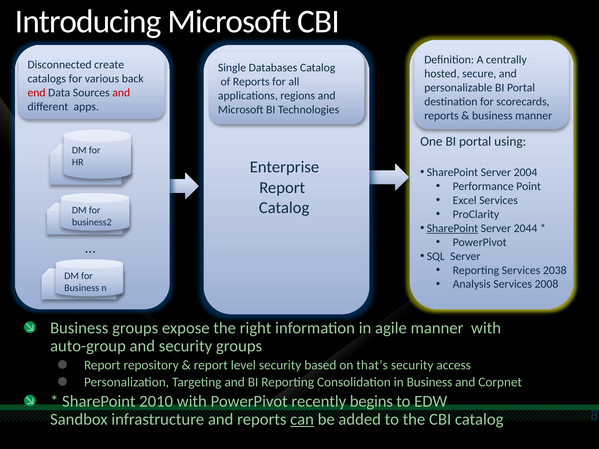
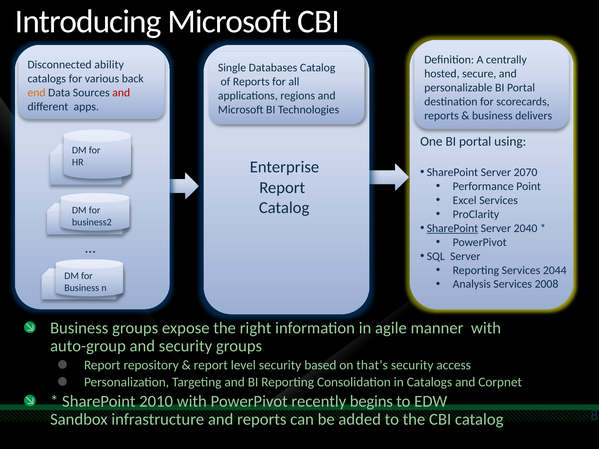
create: create -> ability (109, 65)
end colour: red -> orange (37, 93)
business manner: manner -> delivers (534, 116)
2004: 2004 -> 2070 (526, 172)
2044: 2044 -> 2040 (526, 228)
2038: 2038 -> 2044 (555, 270)
in Business: Business -> Catalogs (429, 382)
can underline: present -> none (302, 420)
